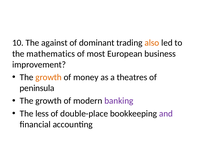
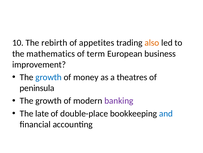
against: against -> rebirth (54, 43)
dominant: dominant -> appetites (97, 43)
most: most -> term (96, 53)
growth colour: orange -> blue (49, 77)
less: less -> late (42, 113)
and colour: purple -> blue (166, 113)
